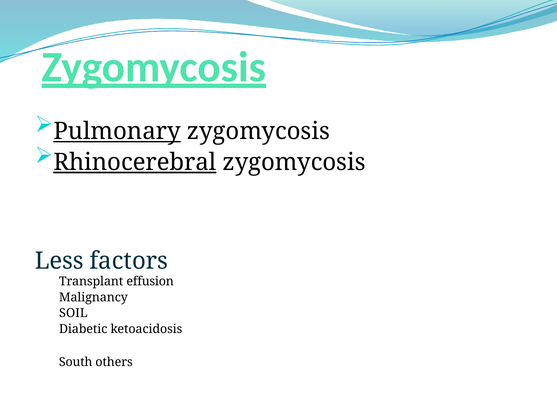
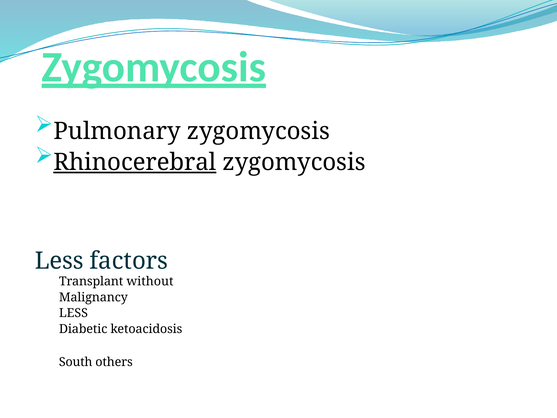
Pulmonary underline: present -> none (117, 131)
effusion: effusion -> without (150, 281)
SOIL: SOIL -> LESS (73, 313)
